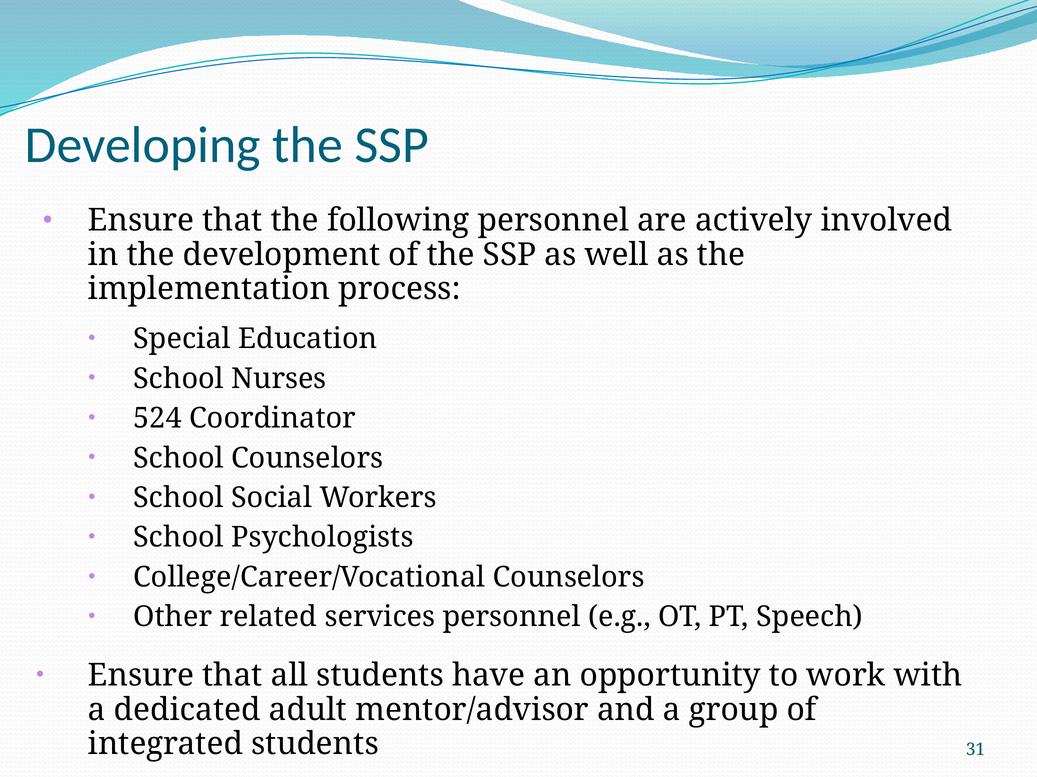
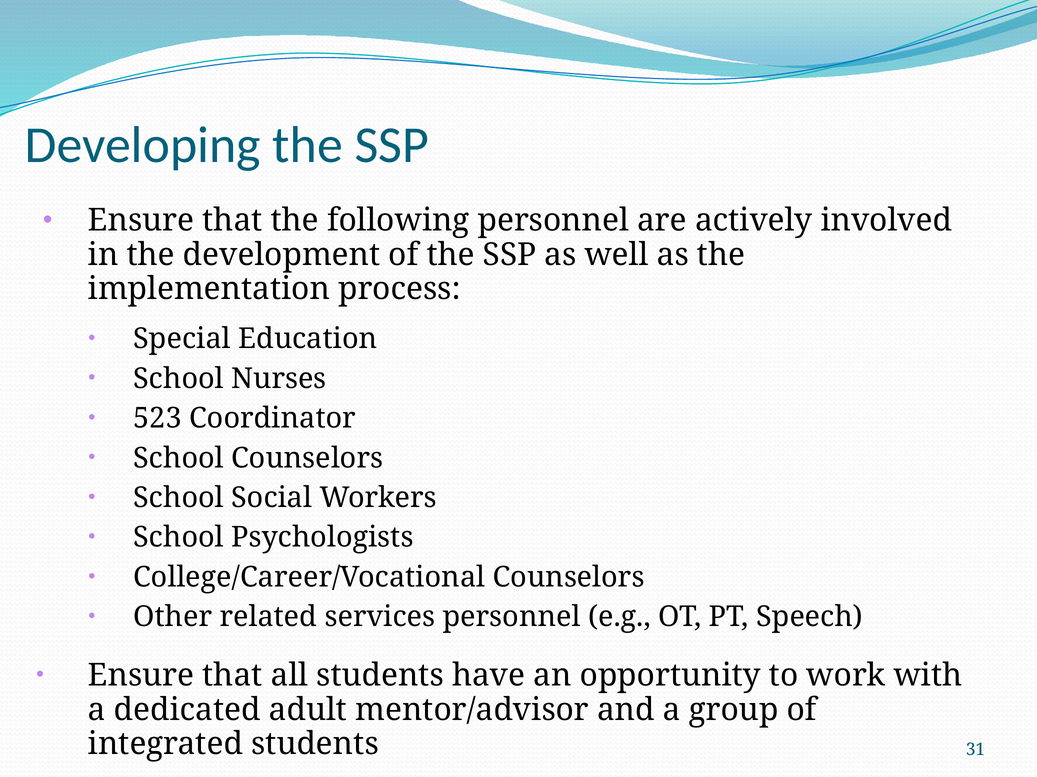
524: 524 -> 523 (157, 419)
